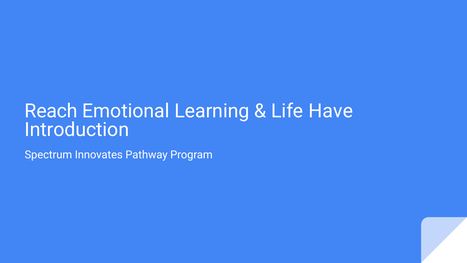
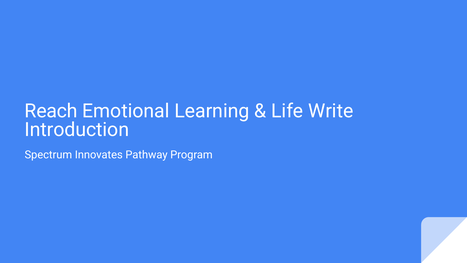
Have: Have -> Write (331, 111)
